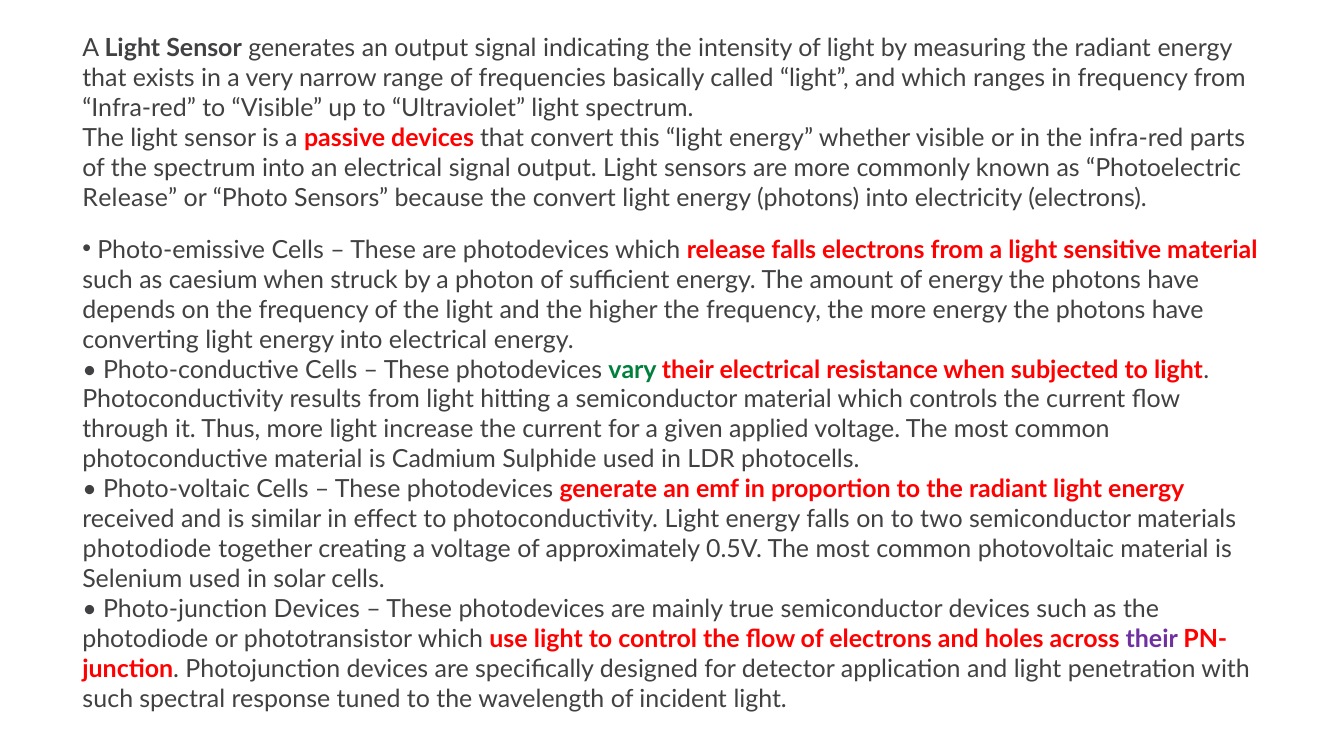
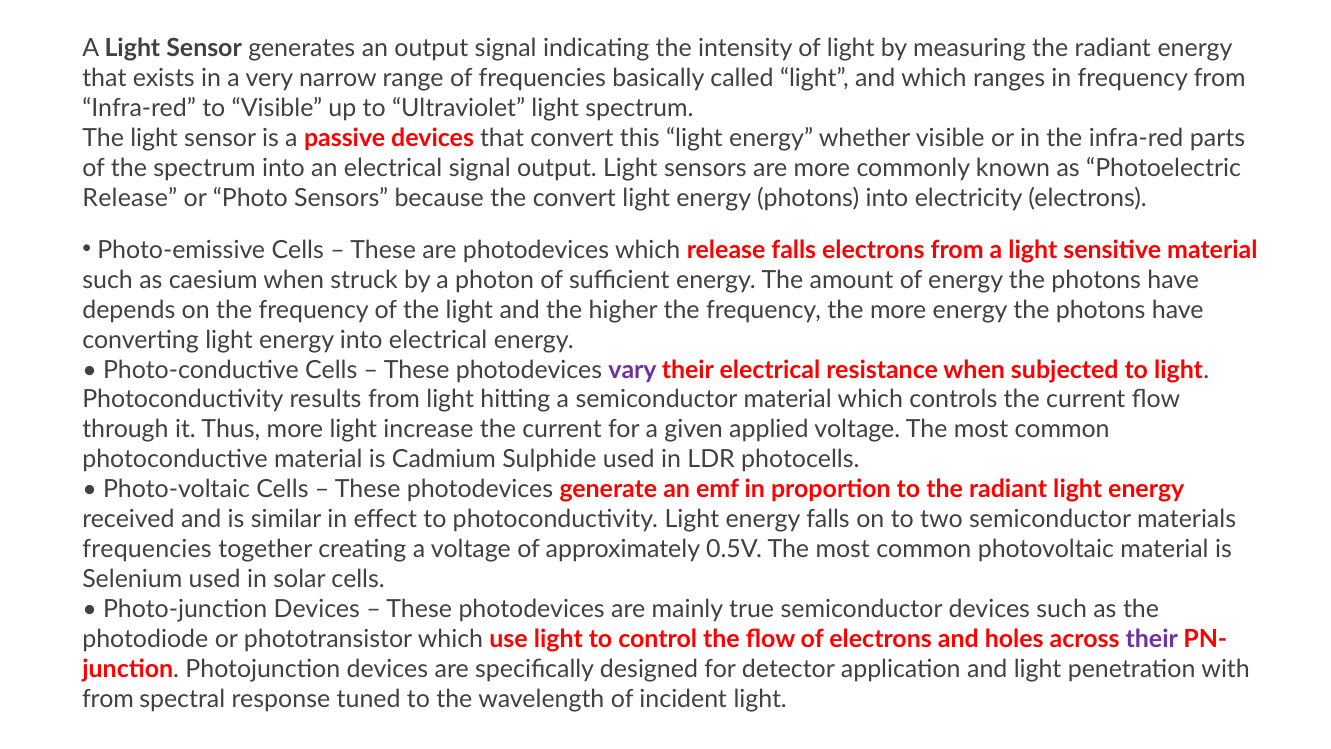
vary colour: green -> purple (632, 370)
photodiode: photodiode -> frequencies (147, 549)
such: such -> from (108, 699)
